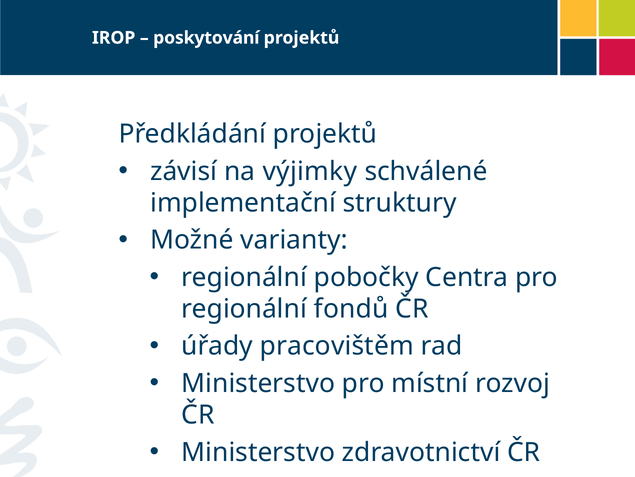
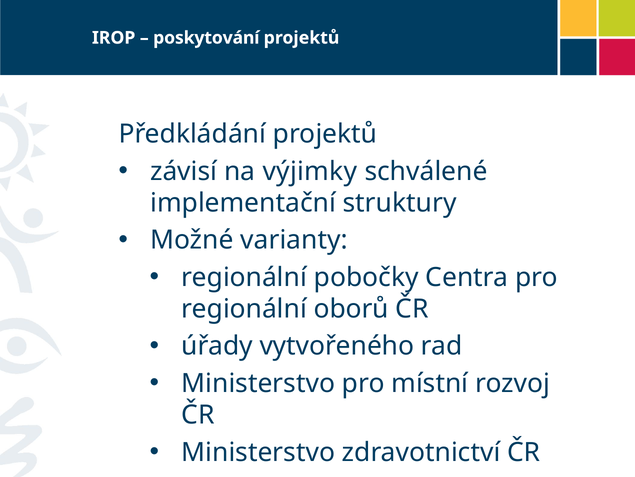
fondů: fondů -> oborů (351, 309)
pracovištěm: pracovištěm -> vytvořeného (337, 346)
